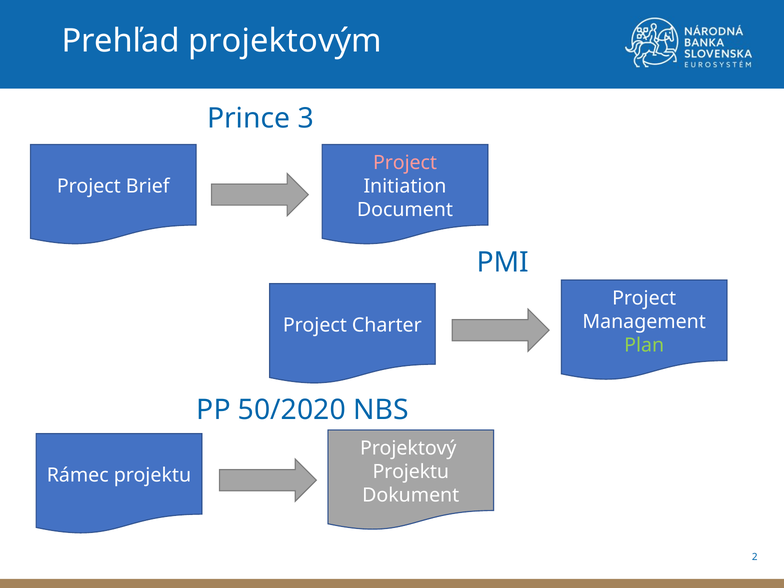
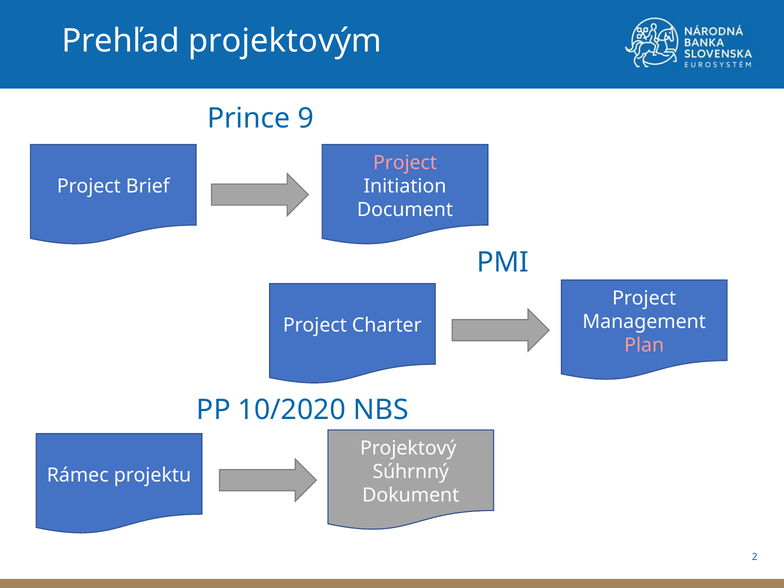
3: 3 -> 9 (306, 119)
Plan colour: light green -> pink (644, 345)
50/2020: 50/2020 -> 10/2020 (292, 410)
Projektu: Projektu -> Súhrnný (411, 472)
